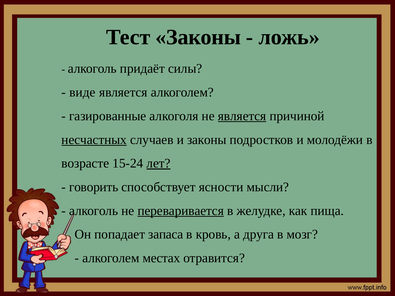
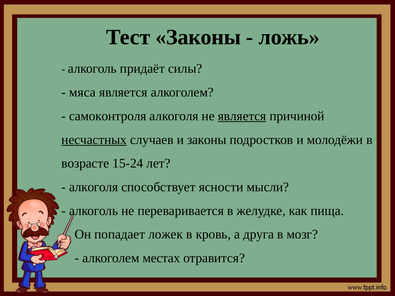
виде: виде -> мяса (82, 92)
газированные: газированные -> самоконтроля (108, 116)
лет underline: present -> none (158, 163)
говорить: говорить -> алкоголя (94, 187)
переваривается underline: present -> none (181, 211)
запаса: запаса -> ложек (166, 235)
